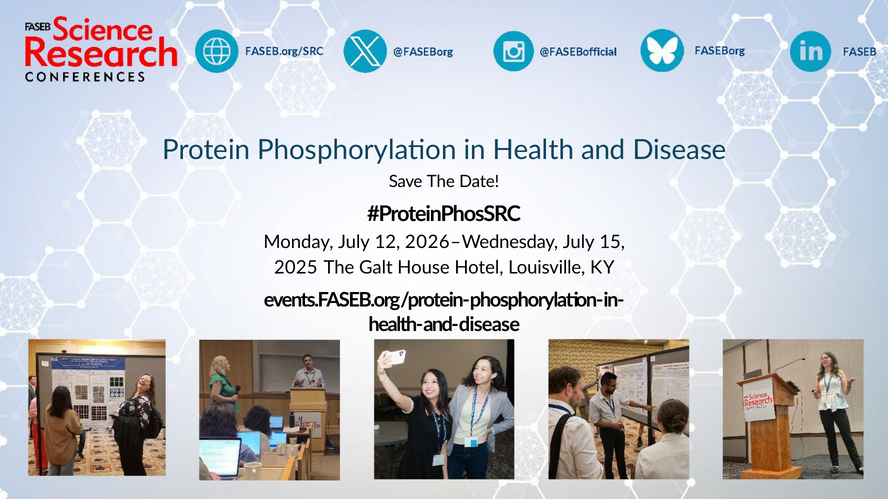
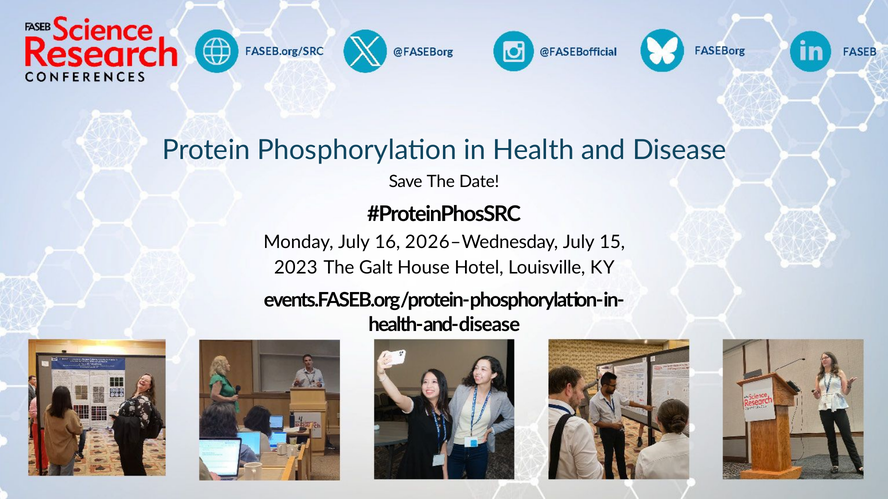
12: 12 -> 16 (387, 242)
2025: 2025 -> 2023 (296, 268)
